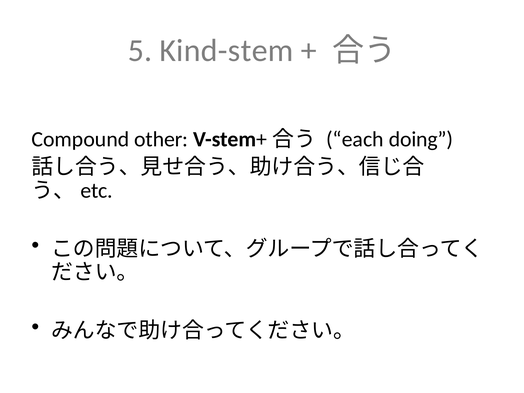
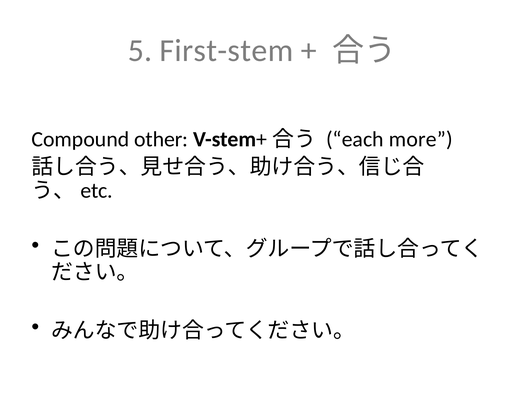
Kind-stem: Kind-stem -> First-stem (226, 51)
doing: doing -> more (421, 139)
